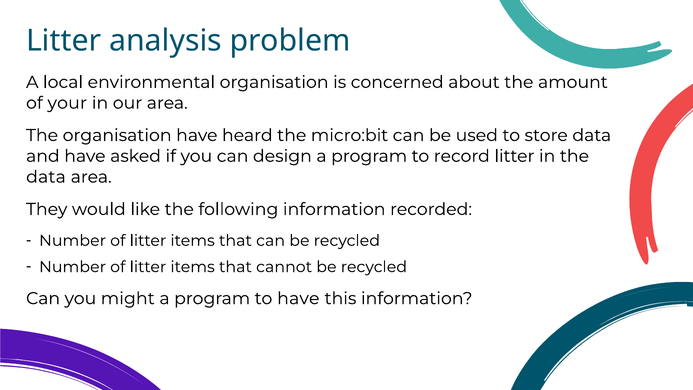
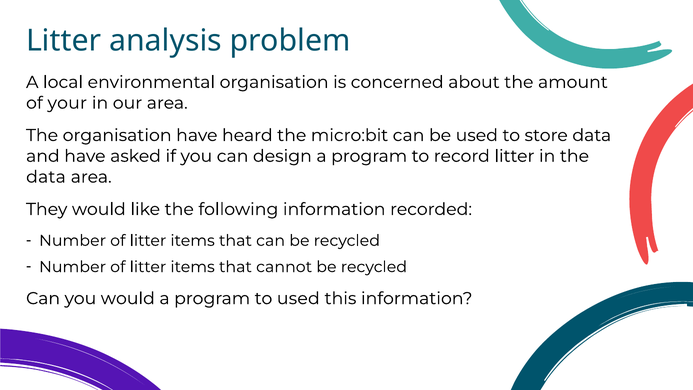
you might: might -> would (128, 298)
to have: have -> used (298, 298)
